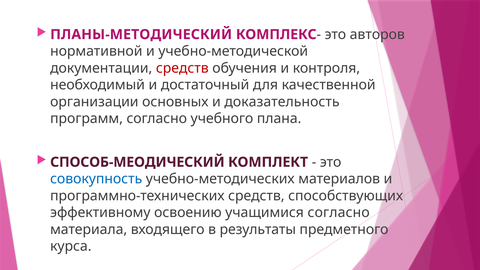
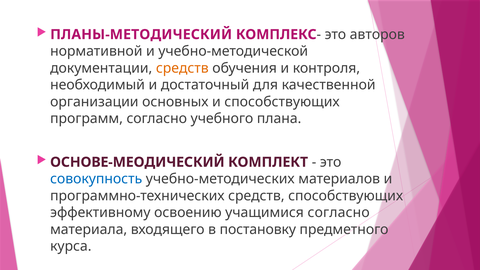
средств colour: red -> orange (182, 68)
и доказательность: доказательность -> способствующих (282, 102)
СПОСОБ-МЕОДИЧЕСКИЙ: СПОСОБ-МЕОДИЧЕСКИЙ -> ОСНОВЕ-МЕОДИЧЕСКИЙ (137, 162)
результаты: результаты -> постановку (258, 229)
